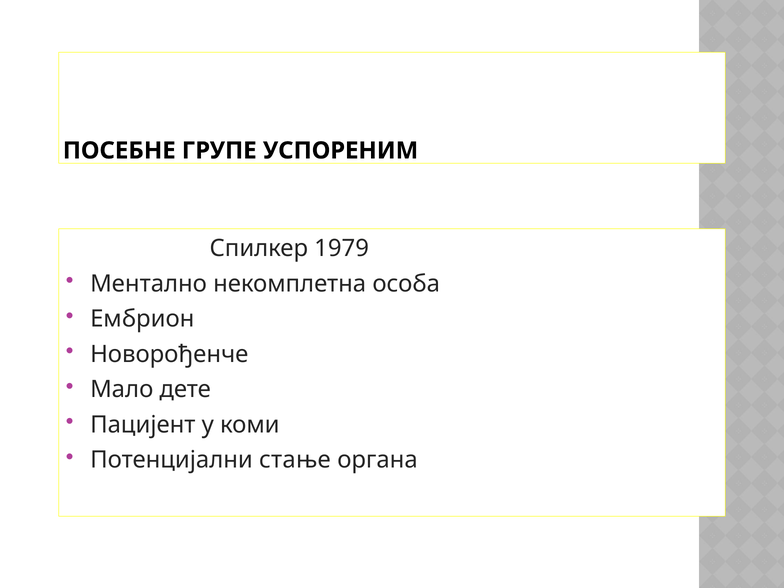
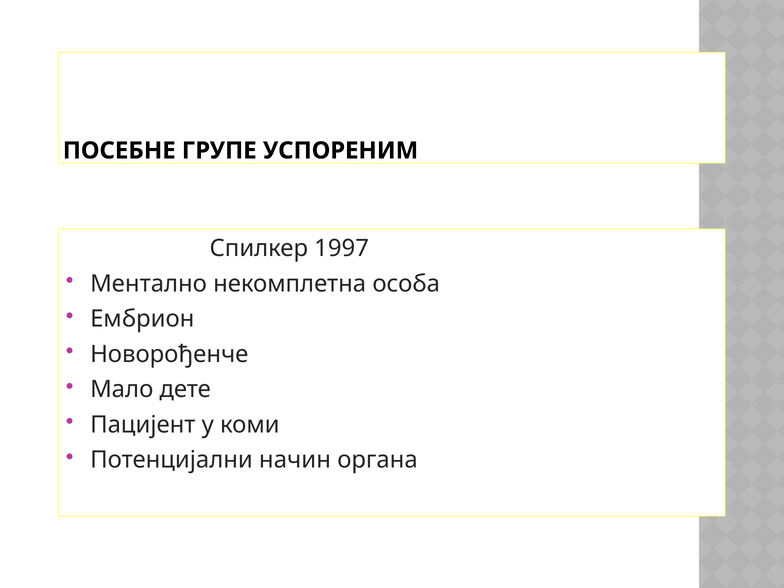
1979: 1979 -> 1997 (342, 249)
стање: стање -> начин (295, 460)
